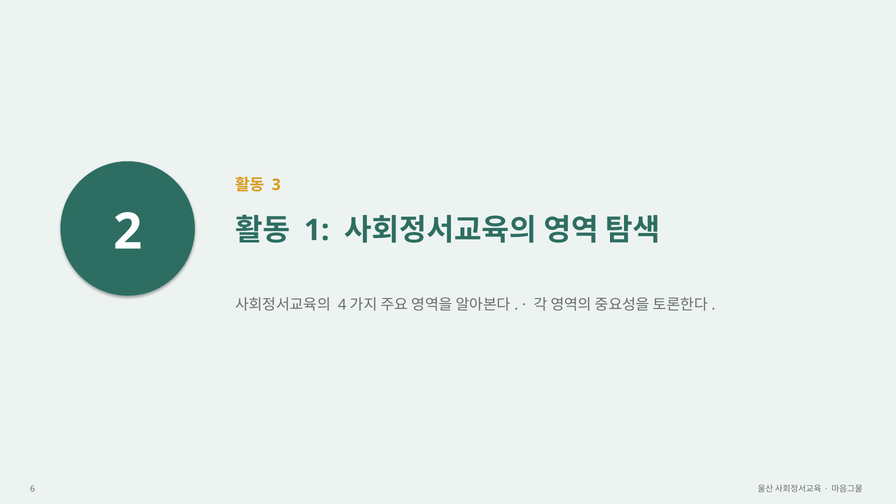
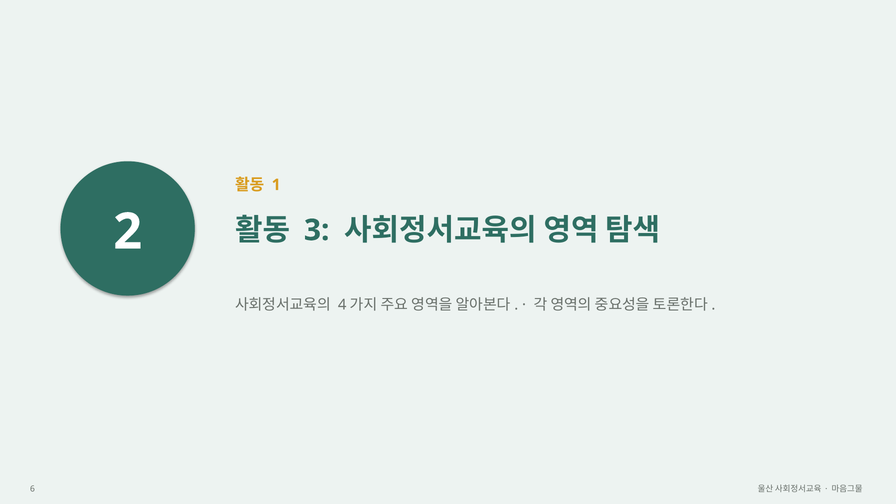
3: 3 -> 1 (276, 185)
1: 1 -> 3 (317, 230)
